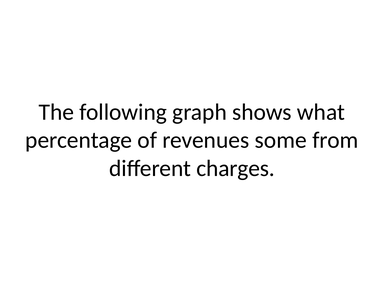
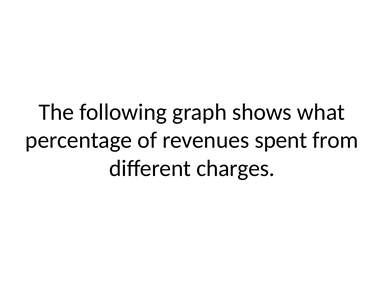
some: some -> spent (281, 140)
